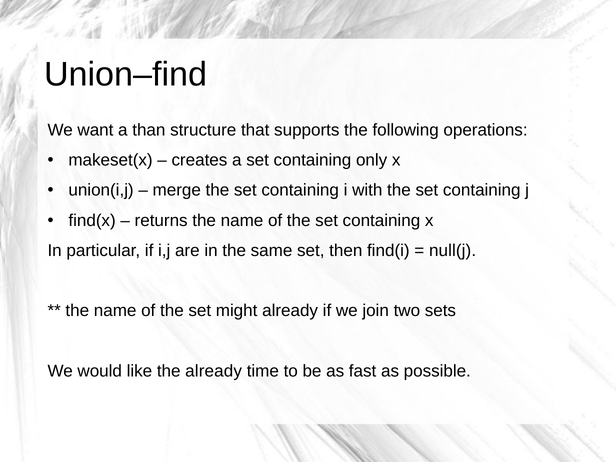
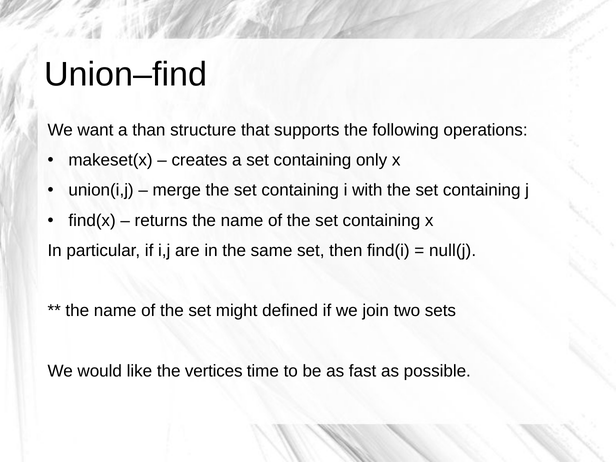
might already: already -> defined (290, 311)
the already: already -> vertices (214, 371)
